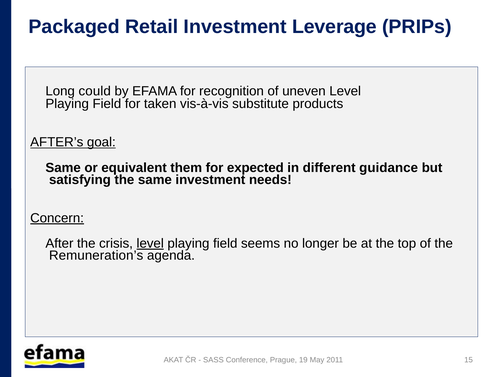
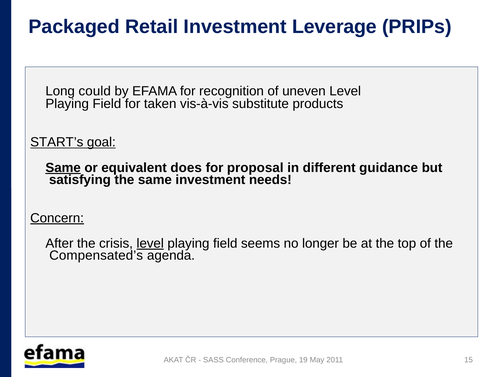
AFTER’s: AFTER’s -> START’s (57, 142)
Same underline: none -> present (63, 168)
them: them -> does (186, 168)
expected: expected -> proposal (255, 168)
Remuneration’s: Remuneration’s -> Compensated’s (96, 256)
